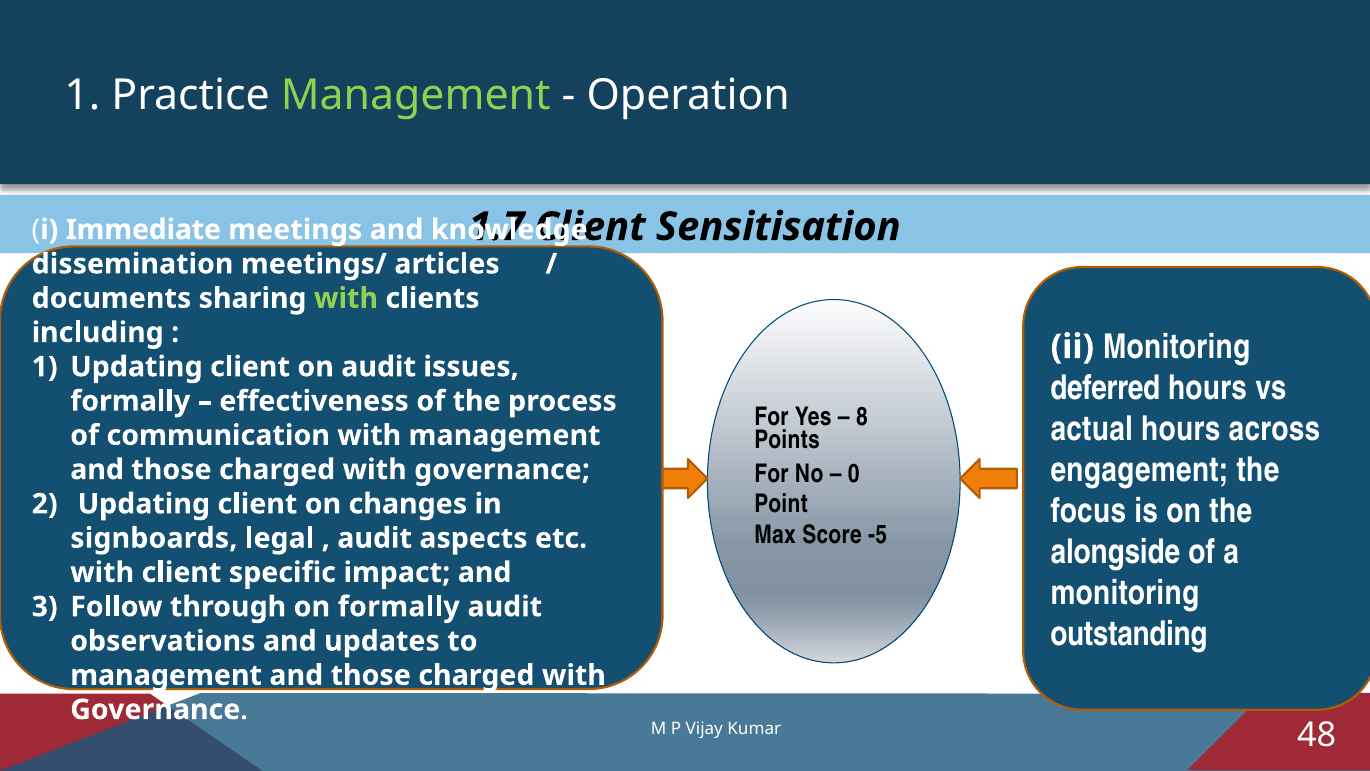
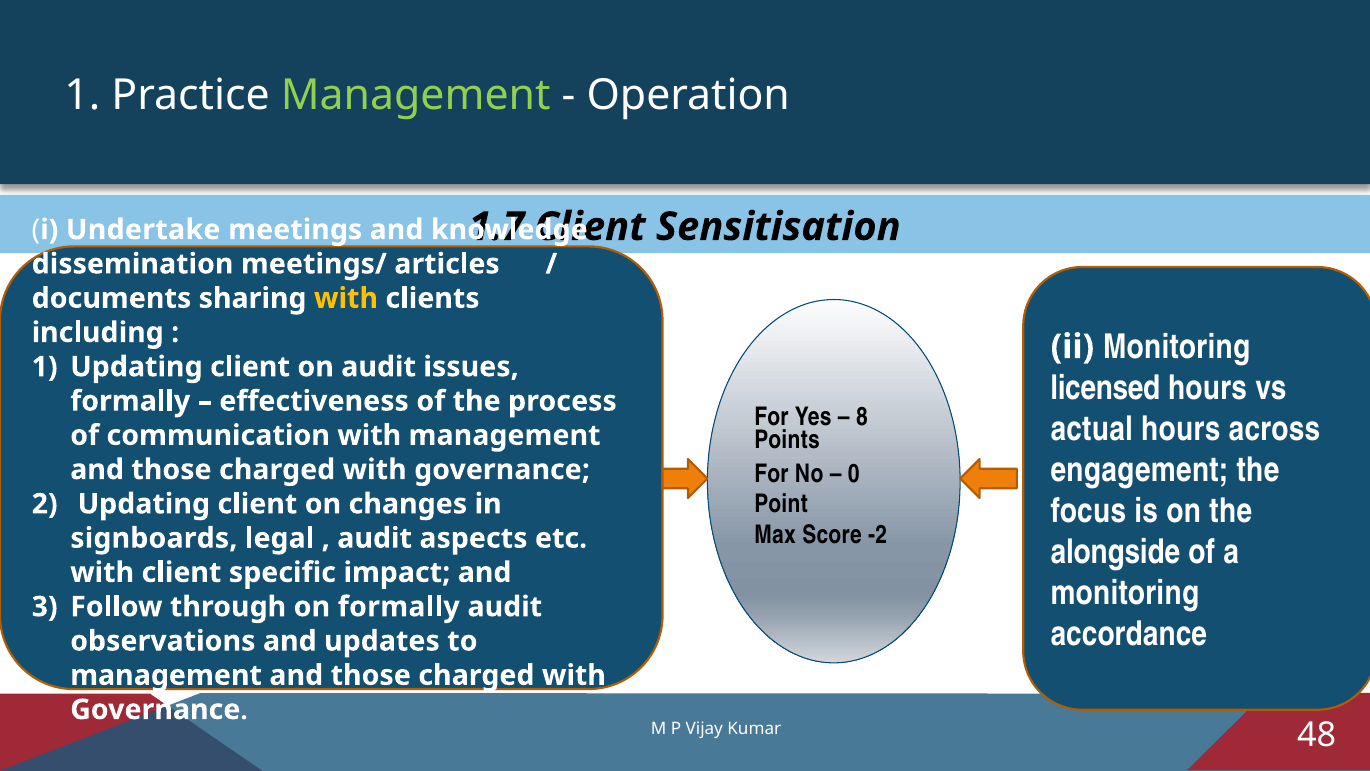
Immediate: Immediate -> Undertake (143, 230)
with colour: light green -> yellow (346, 298)
deferred: deferred -> licensed (1105, 388)
-5: -5 -> -2 (878, 535)
outstanding: outstanding -> accordance (1129, 634)
